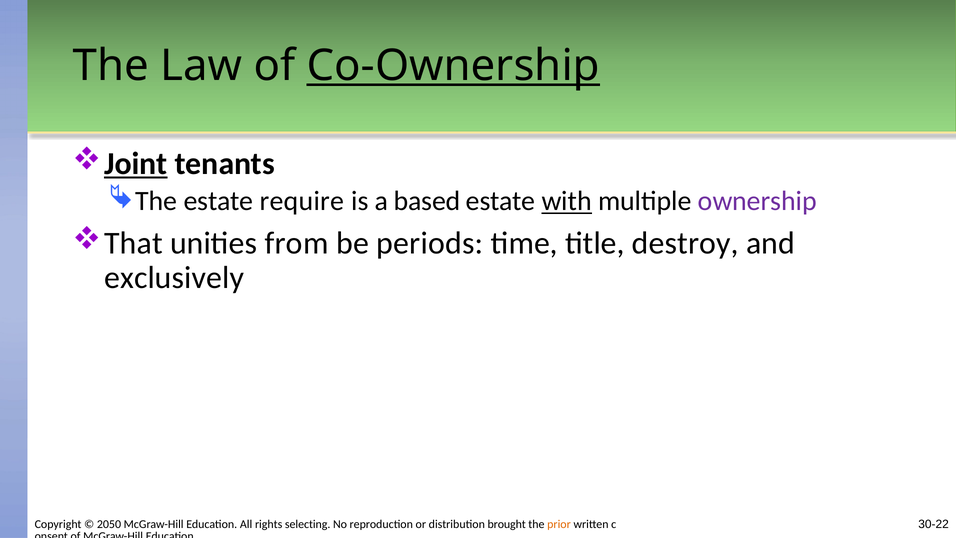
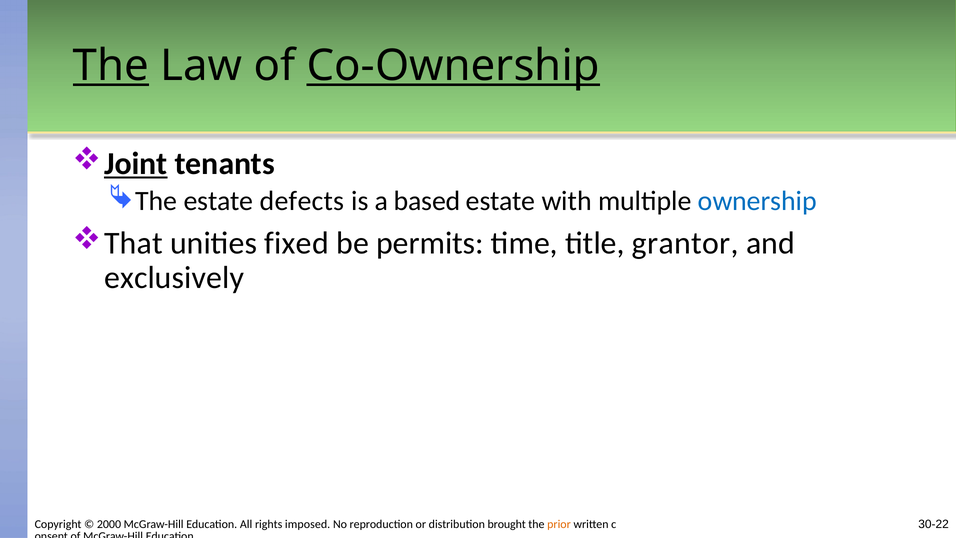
The underline: none -> present (111, 66)
require: require -> defects (302, 201)
with underline: present -> none (567, 201)
ownership colour: purple -> blue (757, 201)
from: from -> fixed (297, 243)
periods: periods -> permits (430, 243)
destroy: destroy -> grantor (685, 243)
2050: 2050 -> 2000 (109, 524)
selecting: selecting -> imposed (308, 524)
